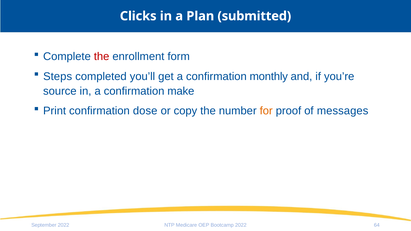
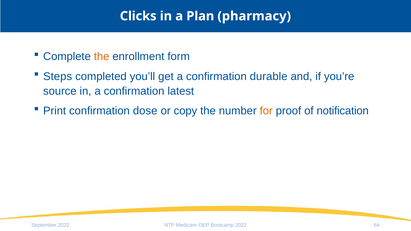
submitted: submitted -> pharmacy (254, 16)
the colour: red -> orange (102, 57)
monthly: monthly -> durable (269, 76)
make: make -> latest (181, 91)
messages: messages -> notification (343, 111)
